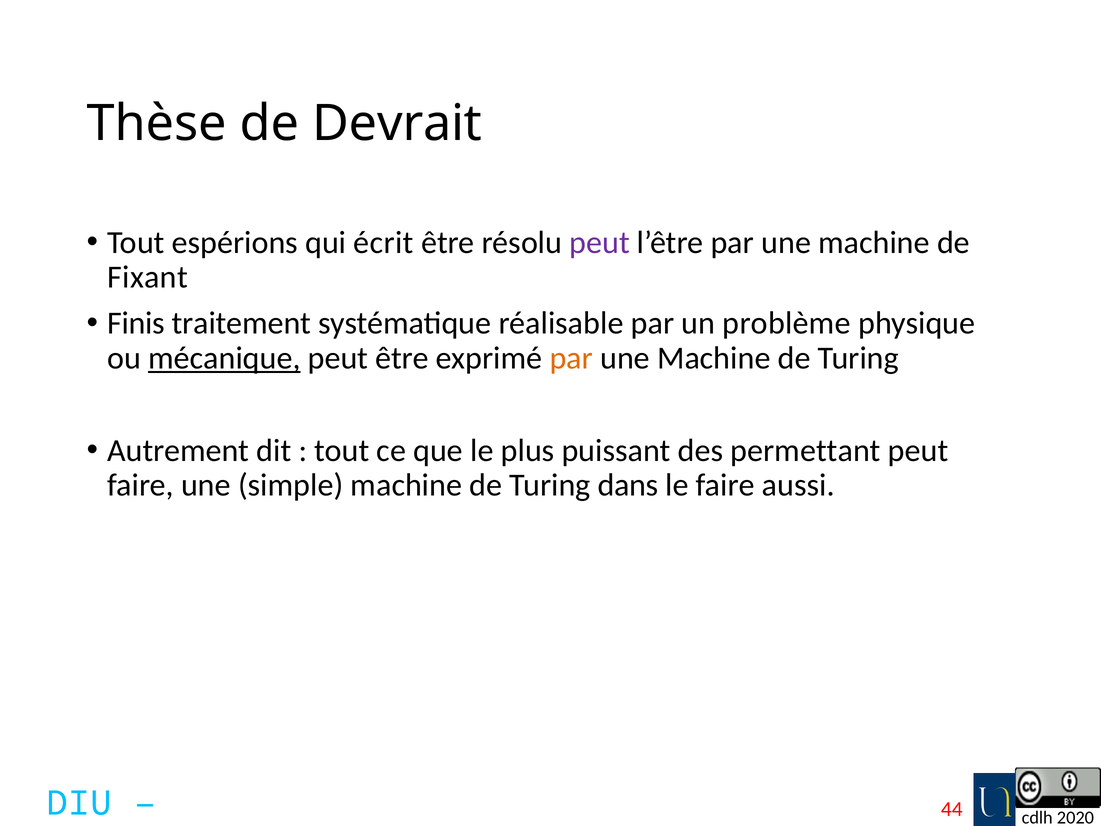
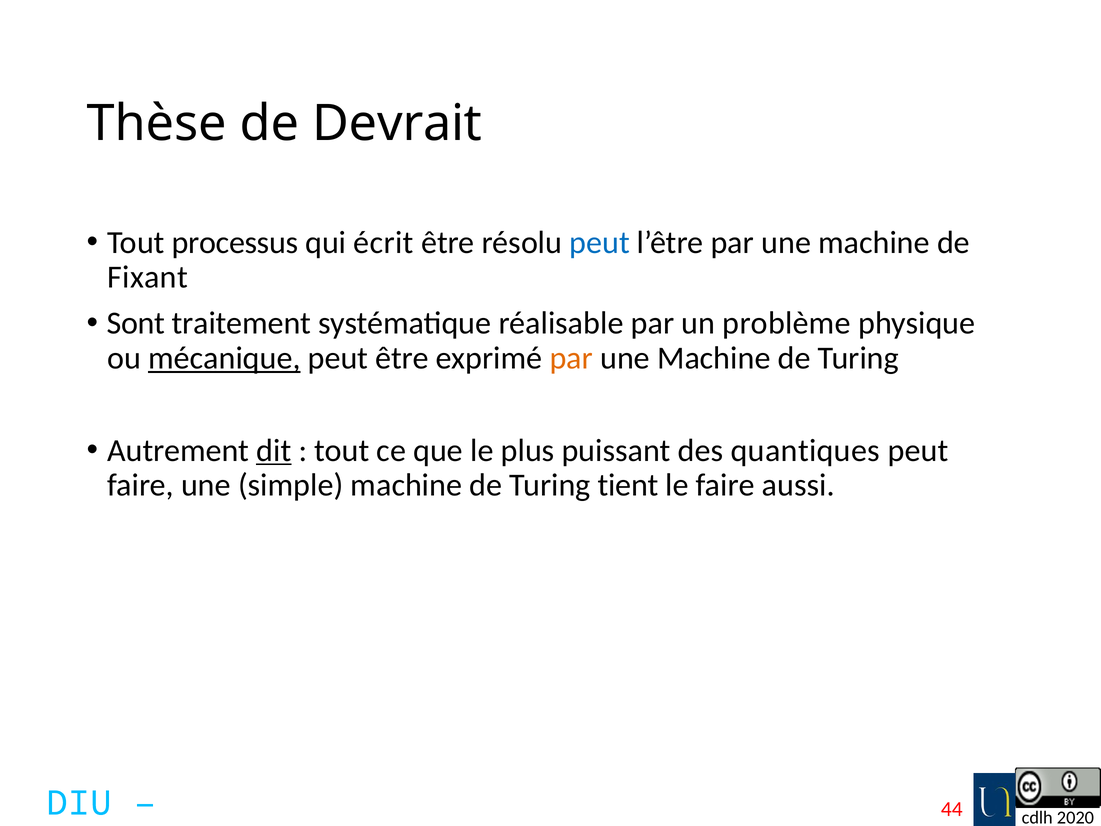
espérions: espérions -> processus (235, 242)
peut colour: purple -> blue (600, 242)
Finis: Finis -> Sont (136, 323)
dit underline: none -> present (274, 450)
permettant: permettant -> quantiques (805, 450)
dans: dans -> tient (628, 485)
